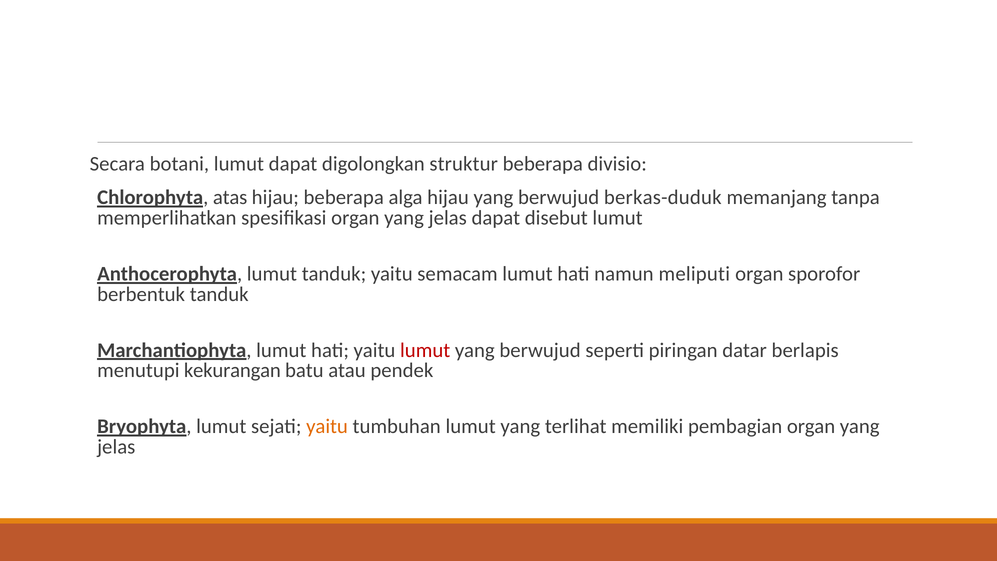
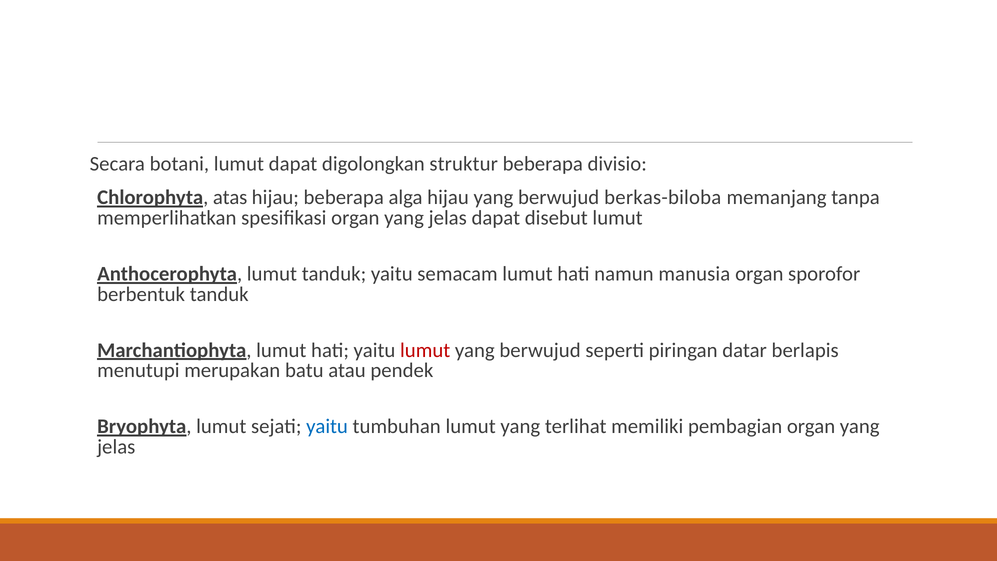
berkas-duduk: berkas-duduk -> berkas-biloba (663, 198)
meliputi: meliputi -> manusia (694, 274)
kekurangan: kekurangan -> merupakan (232, 370)
yaitu colour: orange -> blue (327, 426)
